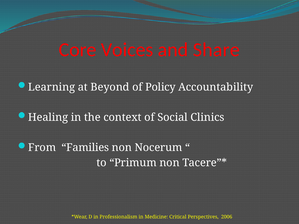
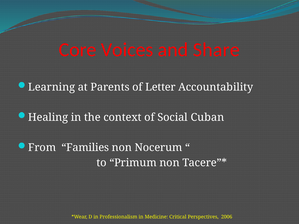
Beyond: Beyond -> Parents (110, 87)
Policy: Policy -> Letter (160, 87)
Clinics: Clinics -> Cuban (207, 117)
